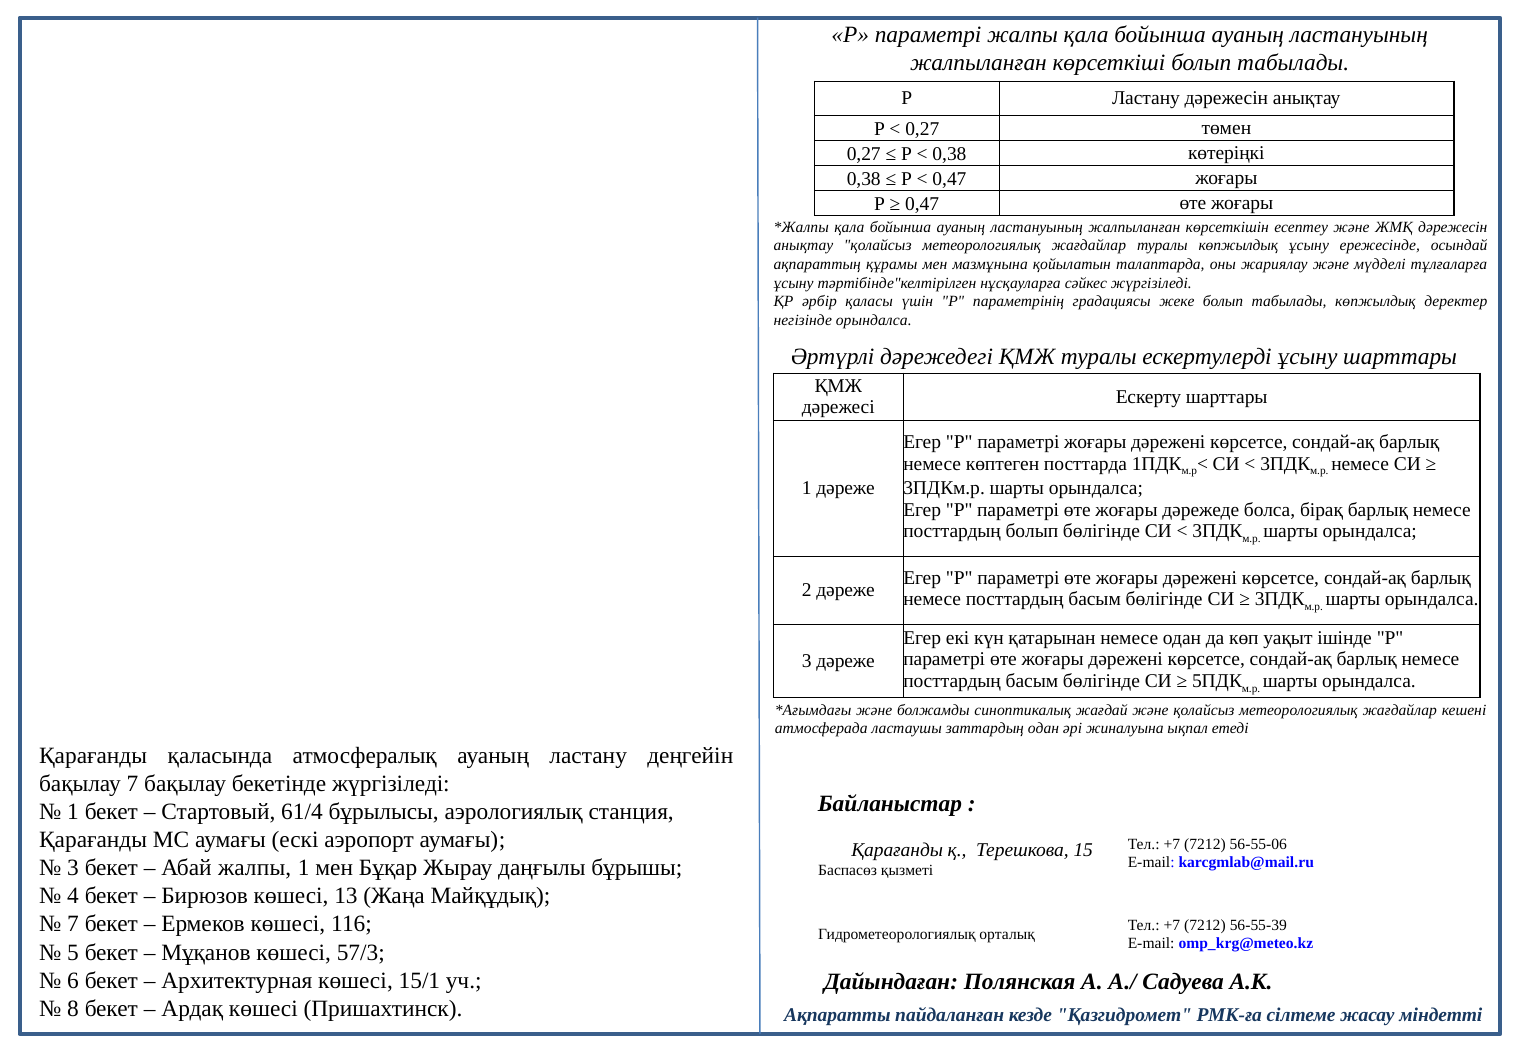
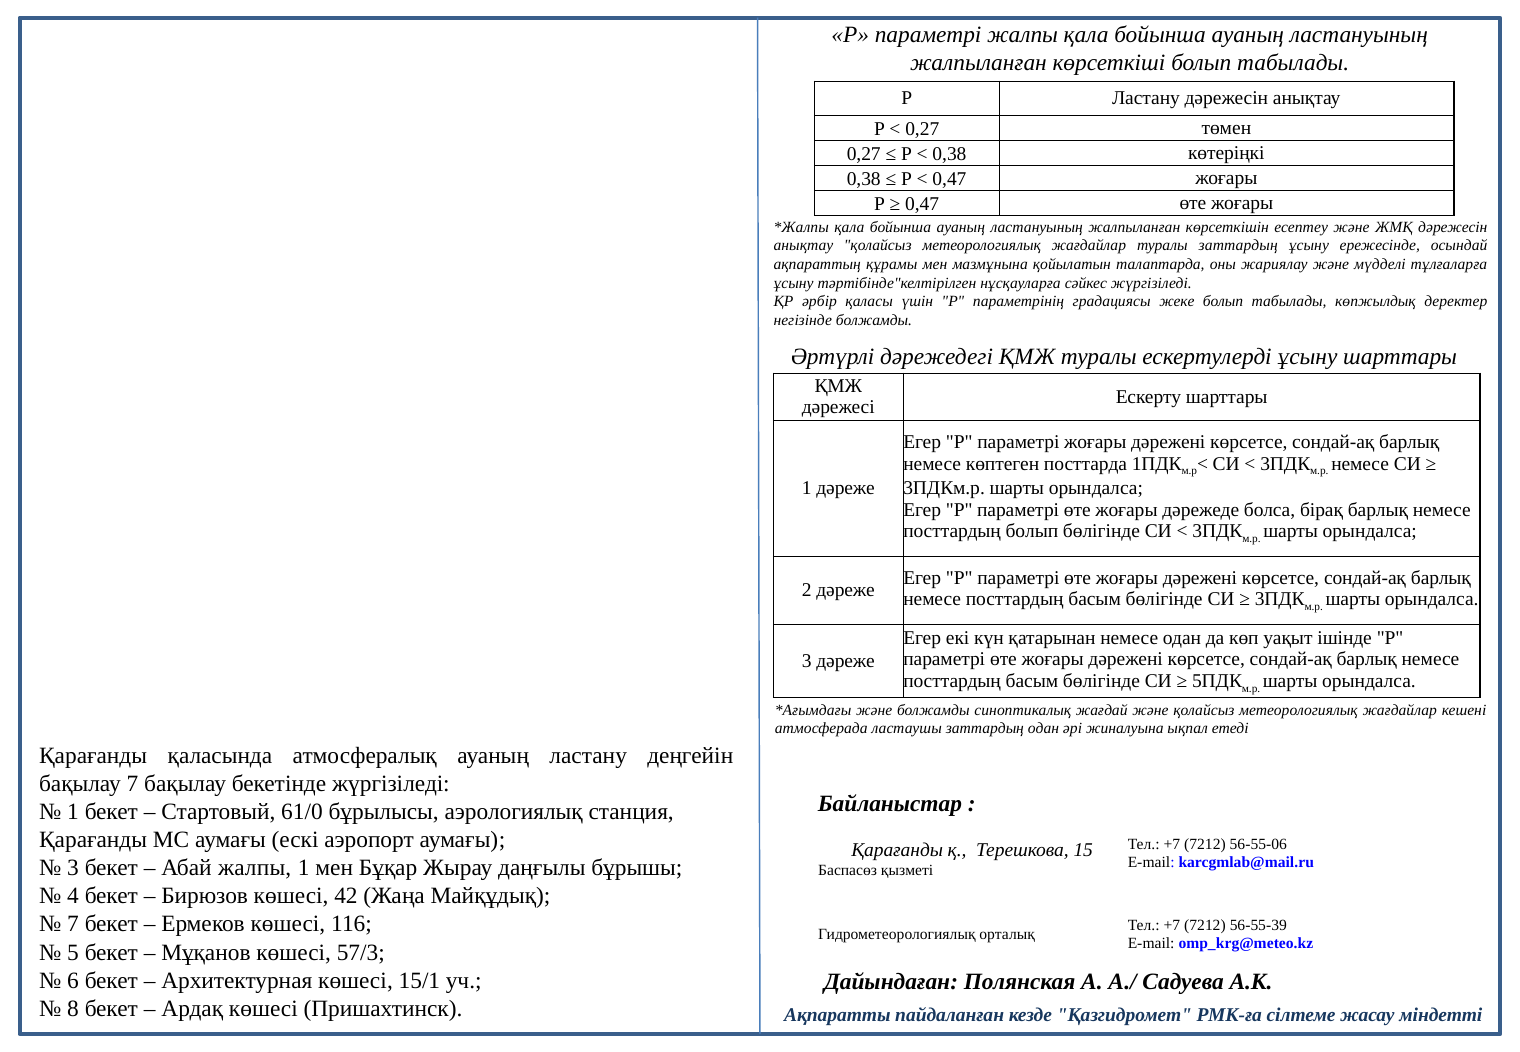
туралы көпжылдық: көпжылдық -> заттардың (1238, 246)
негізінде орындалса: орындалса -> болжамды (874, 321)
61/4: 61/4 -> 61/0 (302, 812)
13: 13 -> 42 (346, 896)
